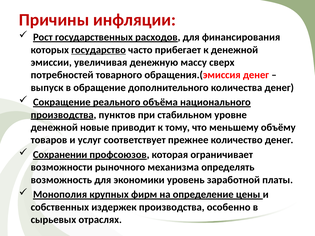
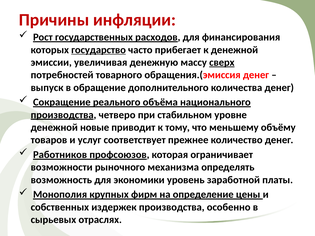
сверх underline: none -> present (222, 62)
пунктов: пунктов -> четверо (117, 115)
Сохранении: Сохранении -> Работников (60, 155)
